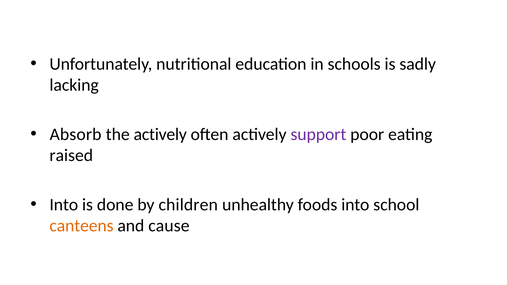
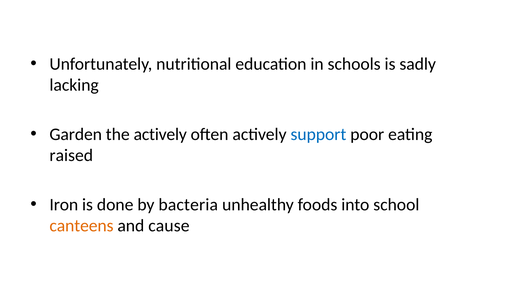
Absorb: Absorb -> Garden (76, 134)
support colour: purple -> blue (318, 134)
Into: Into -> Iron (64, 205)
children: children -> bacteria (188, 205)
